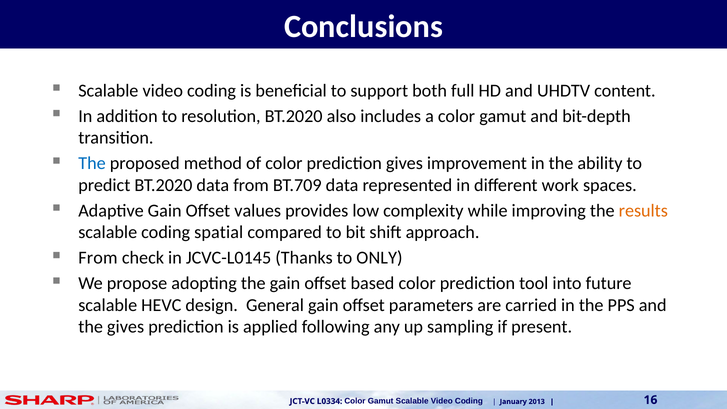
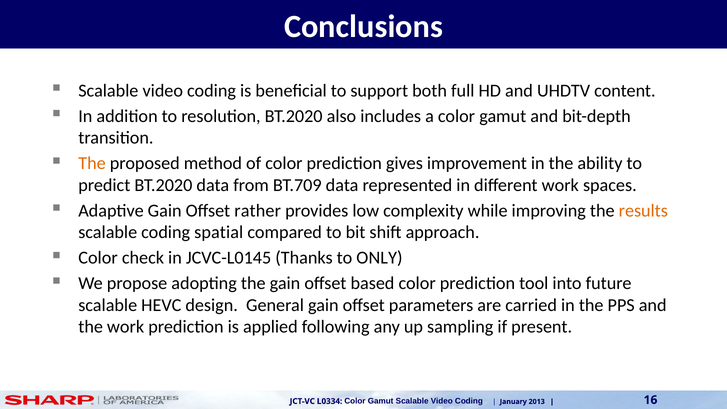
The colour: blue -> orange (92, 163)
values: values -> rather (258, 210)
From: From -> Color (98, 258)
the gives: gives -> work (126, 327)
